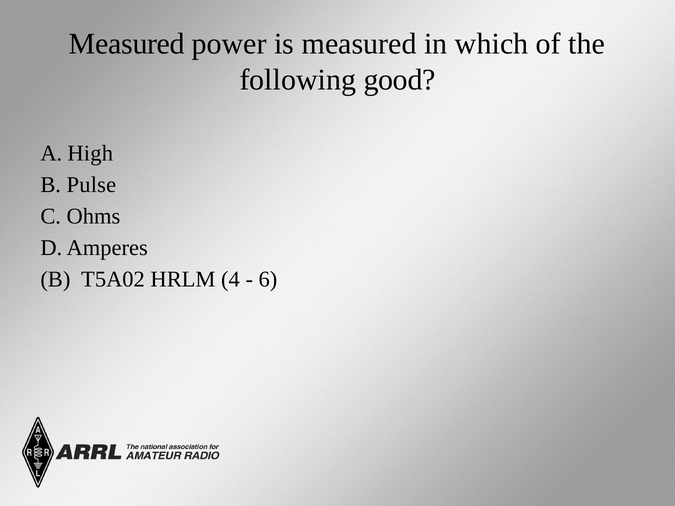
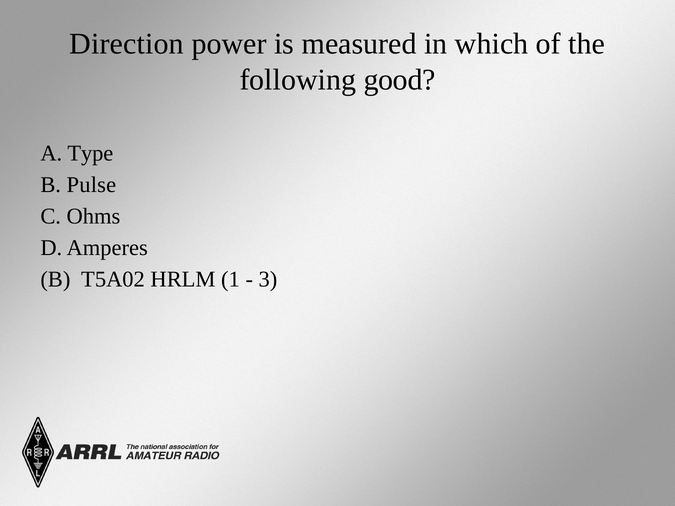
Measured: Measured -> Direction (127, 44)
High: High -> Type (90, 153)
4: 4 -> 1 (230, 279)
6: 6 -> 3 (268, 279)
